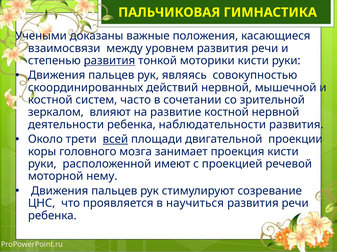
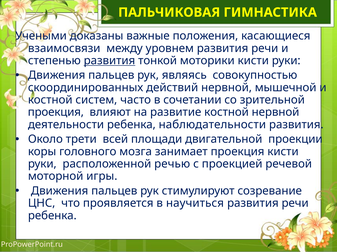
зеркалом: зеркалом -> проекция (56, 113)
всей underline: present -> none (115, 140)
имеют: имеют -> речью (172, 164)
нему: нему -> игры (102, 177)
